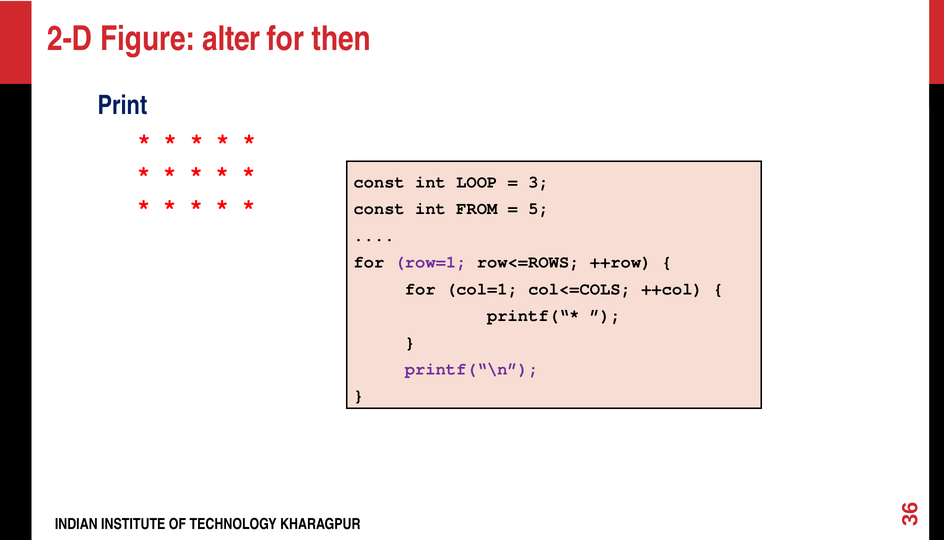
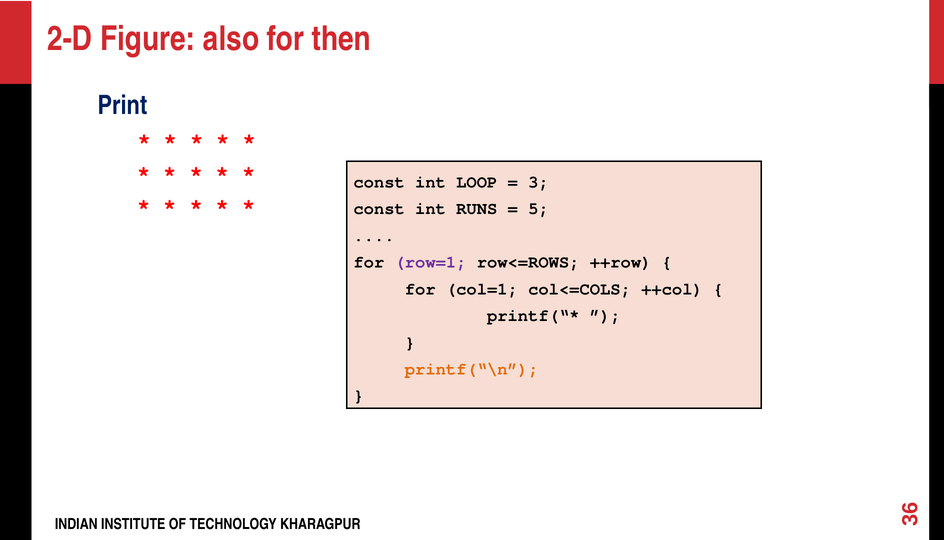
alter: alter -> also (231, 39)
FROM: FROM -> RUNS (477, 209)
printf(“\n colour: purple -> orange (472, 369)
